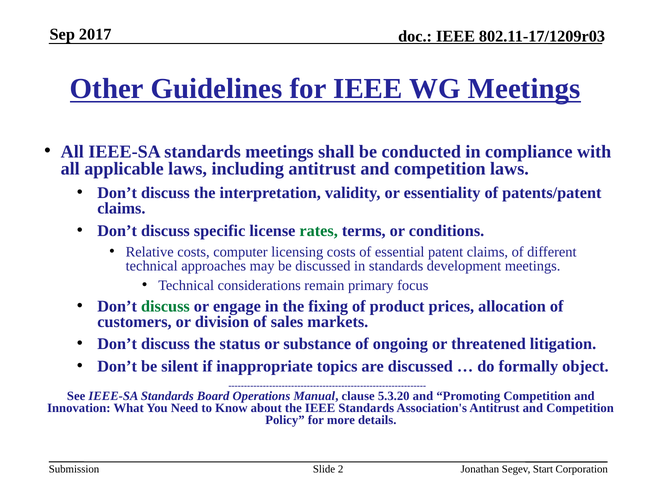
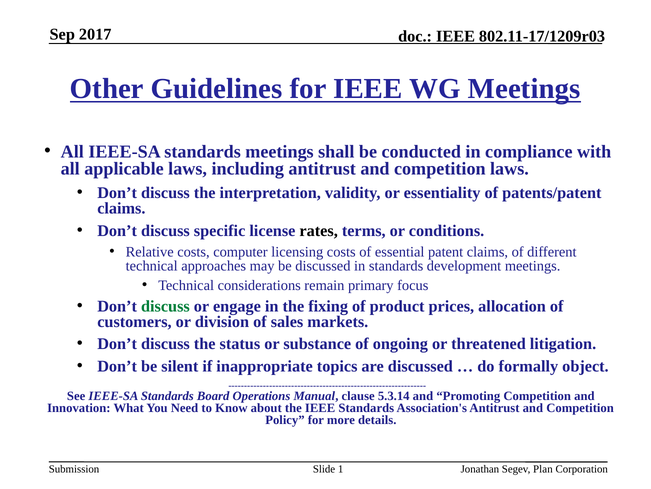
rates colour: green -> black (319, 230)
5.3.20: 5.3.20 -> 5.3.14 (394, 395)
2: 2 -> 1 (341, 468)
Start: Start -> Plan (543, 468)
